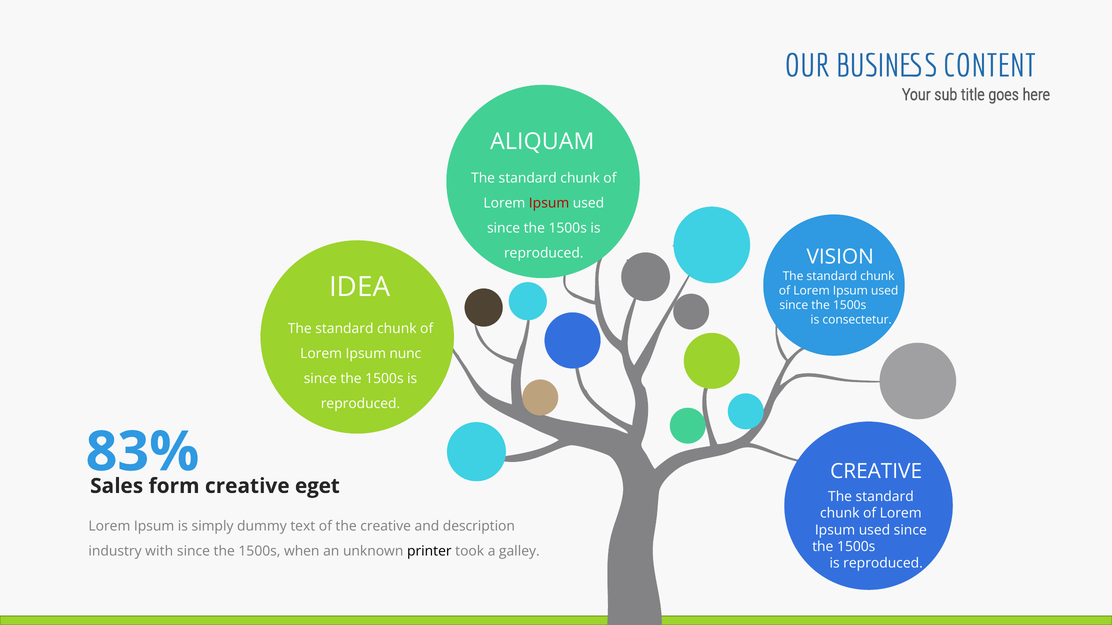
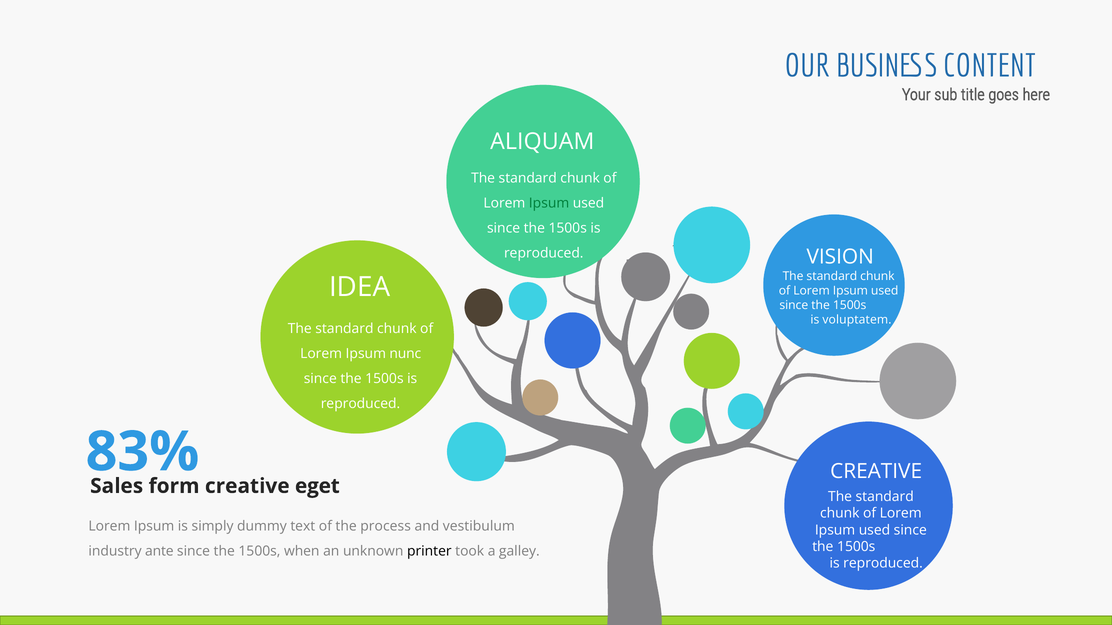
Ipsum colour: red -> green (549, 203)
consectetur: consectetur -> voluptatem (857, 320)
the creative: creative -> process (386, 527)
description: description -> vestibulum (479, 527)
with: with -> ante (159, 552)
